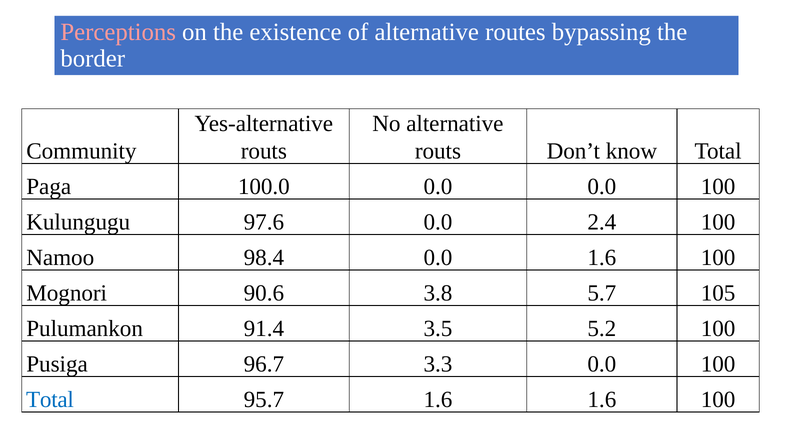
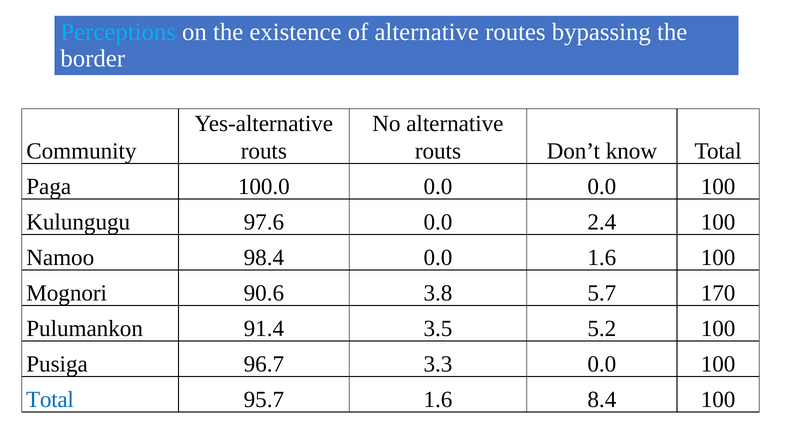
Perceptions colour: pink -> light blue (118, 32)
105: 105 -> 170 (718, 293)
1.6 1.6: 1.6 -> 8.4 (602, 400)
